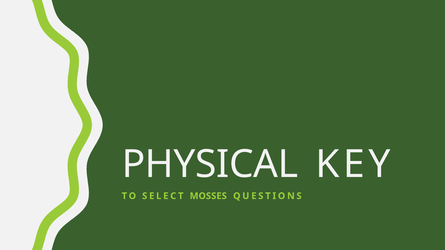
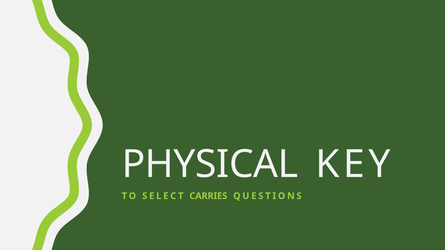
MOSSES: MOSSES -> CARRIES (208, 196)
